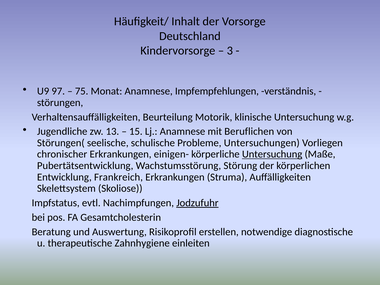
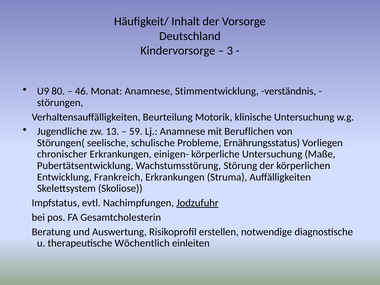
97: 97 -> 80 (58, 91)
75: 75 -> 46 (82, 91)
Impfempfehlungen: Impfempfehlungen -> Stimmentwicklung (217, 91)
15: 15 -> 59 (136, 131)
Untersuchungen: Untersuchungen -> Ernährungsstatus (262, 143)
Untersuchung underline: present -> none (272, 154)
Zahnhygiene: Zahnhygiene -> Wöchentlich (142, 243)
